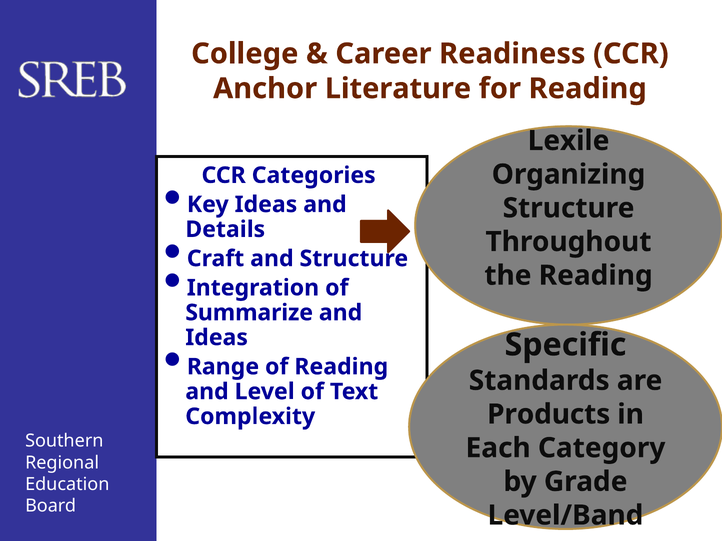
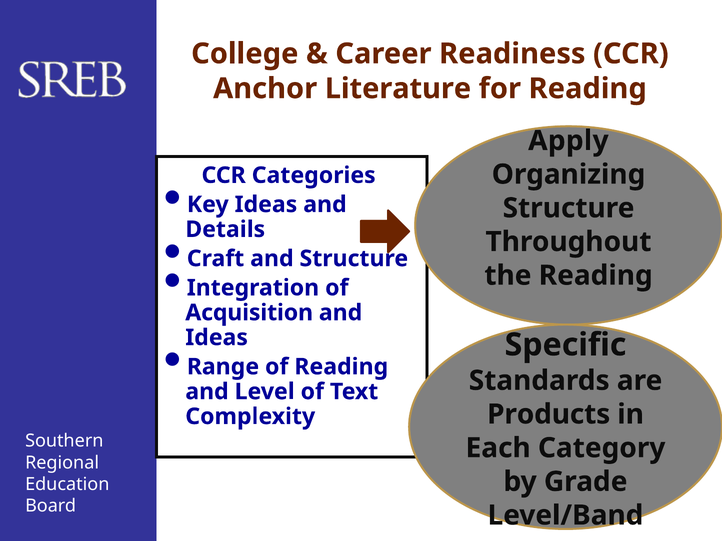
Lexile: Lexile -> Apply (568, 141)
Summarize: Summarize -> Acquisition (249, 313)
